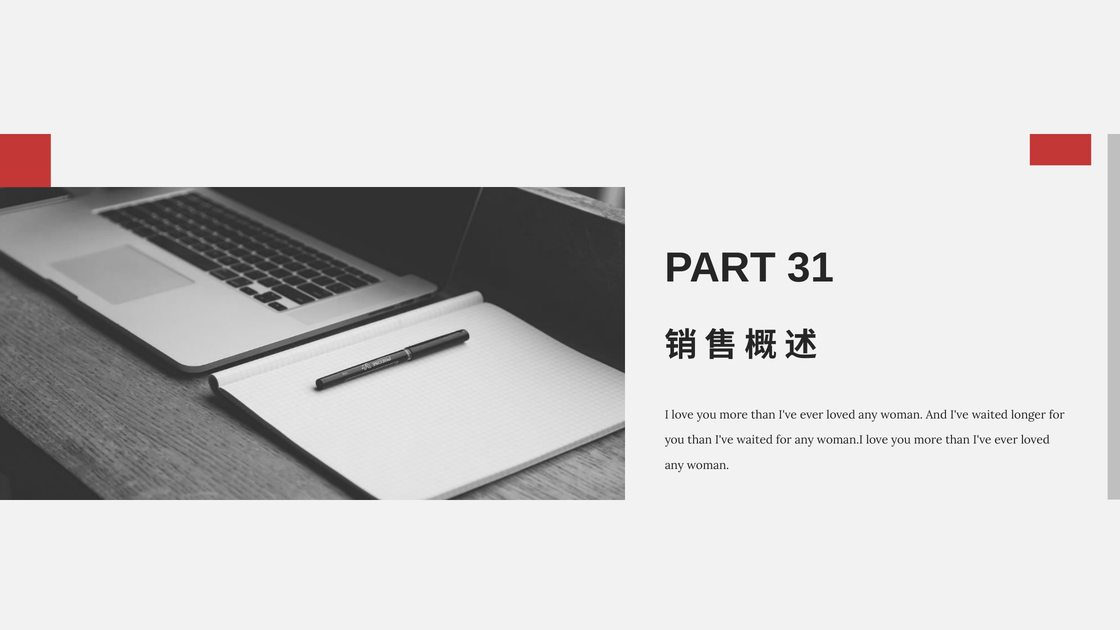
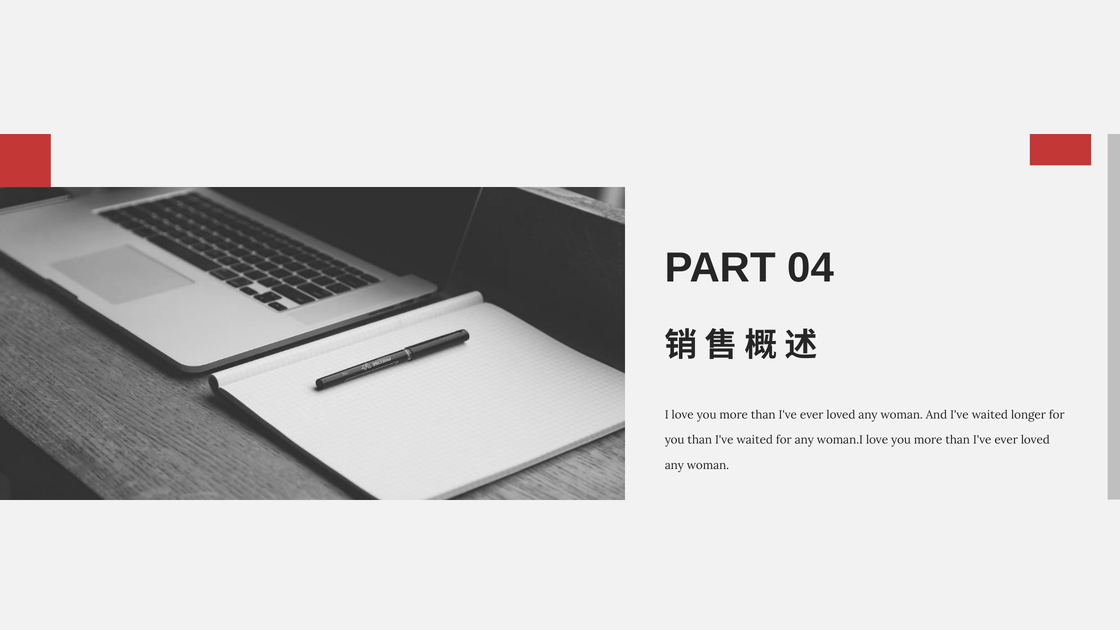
31: 31 -> 04 (811, 268)
